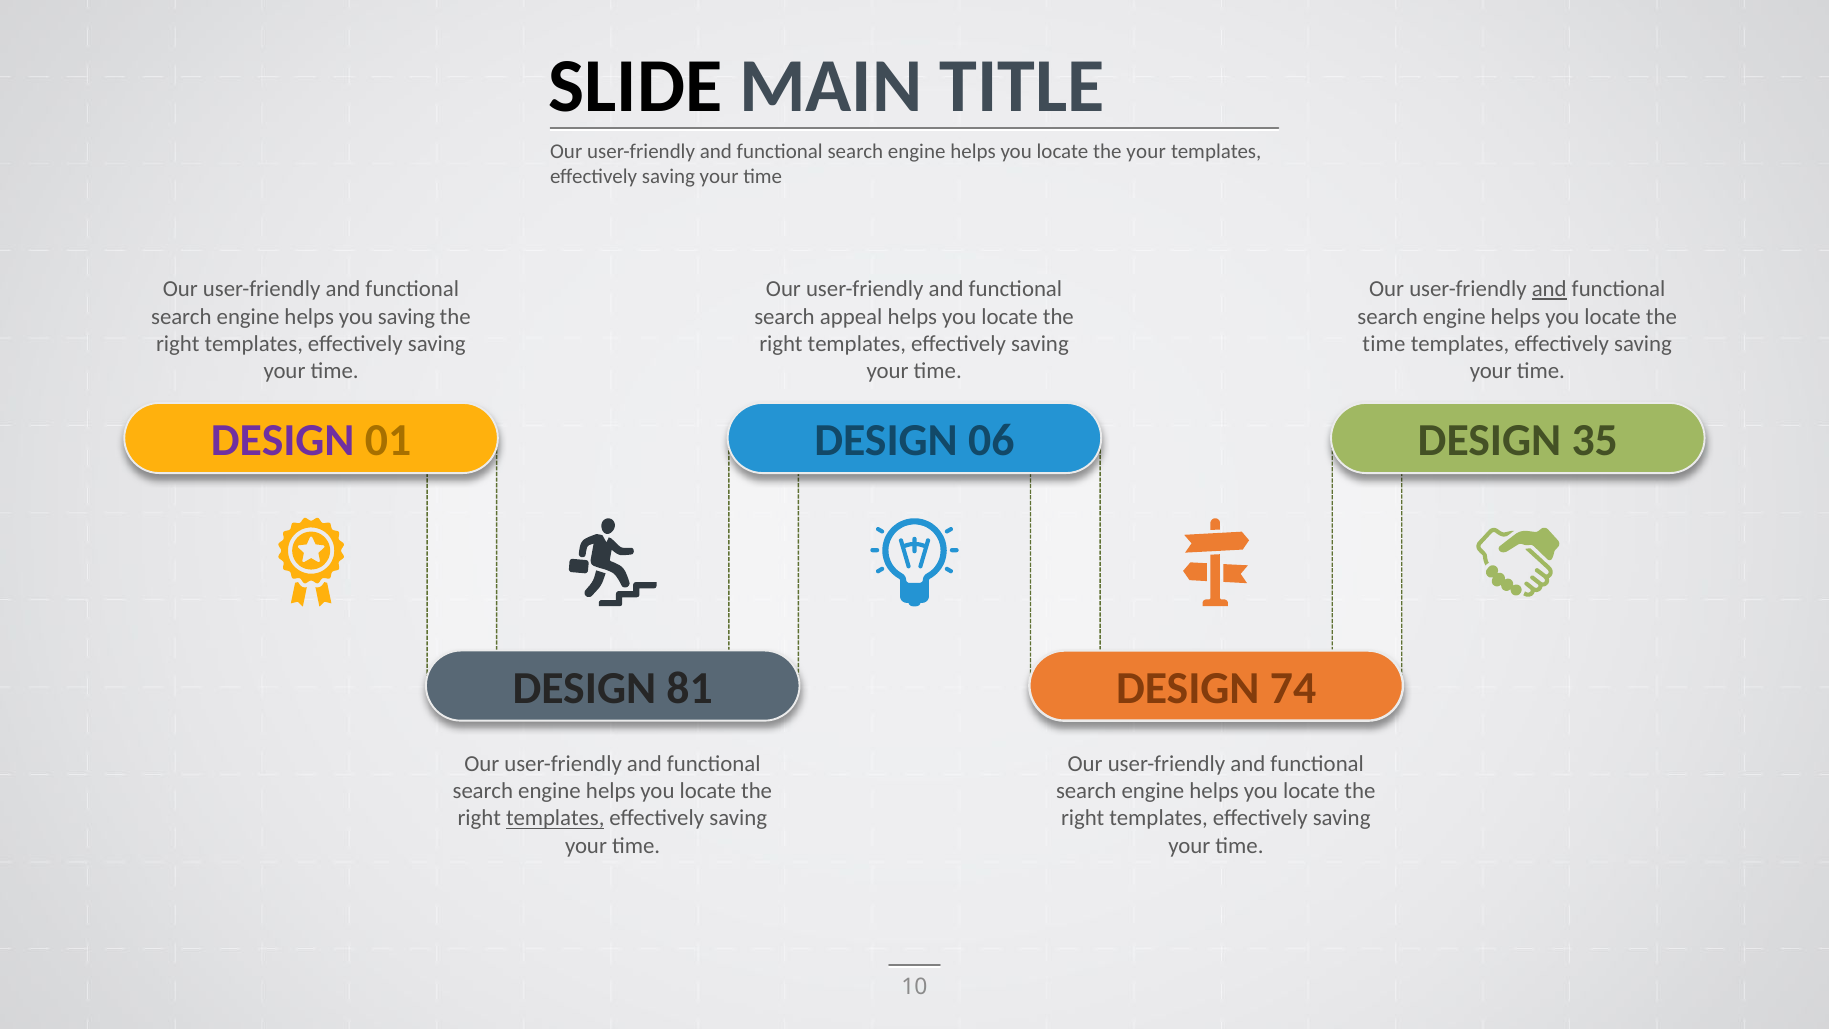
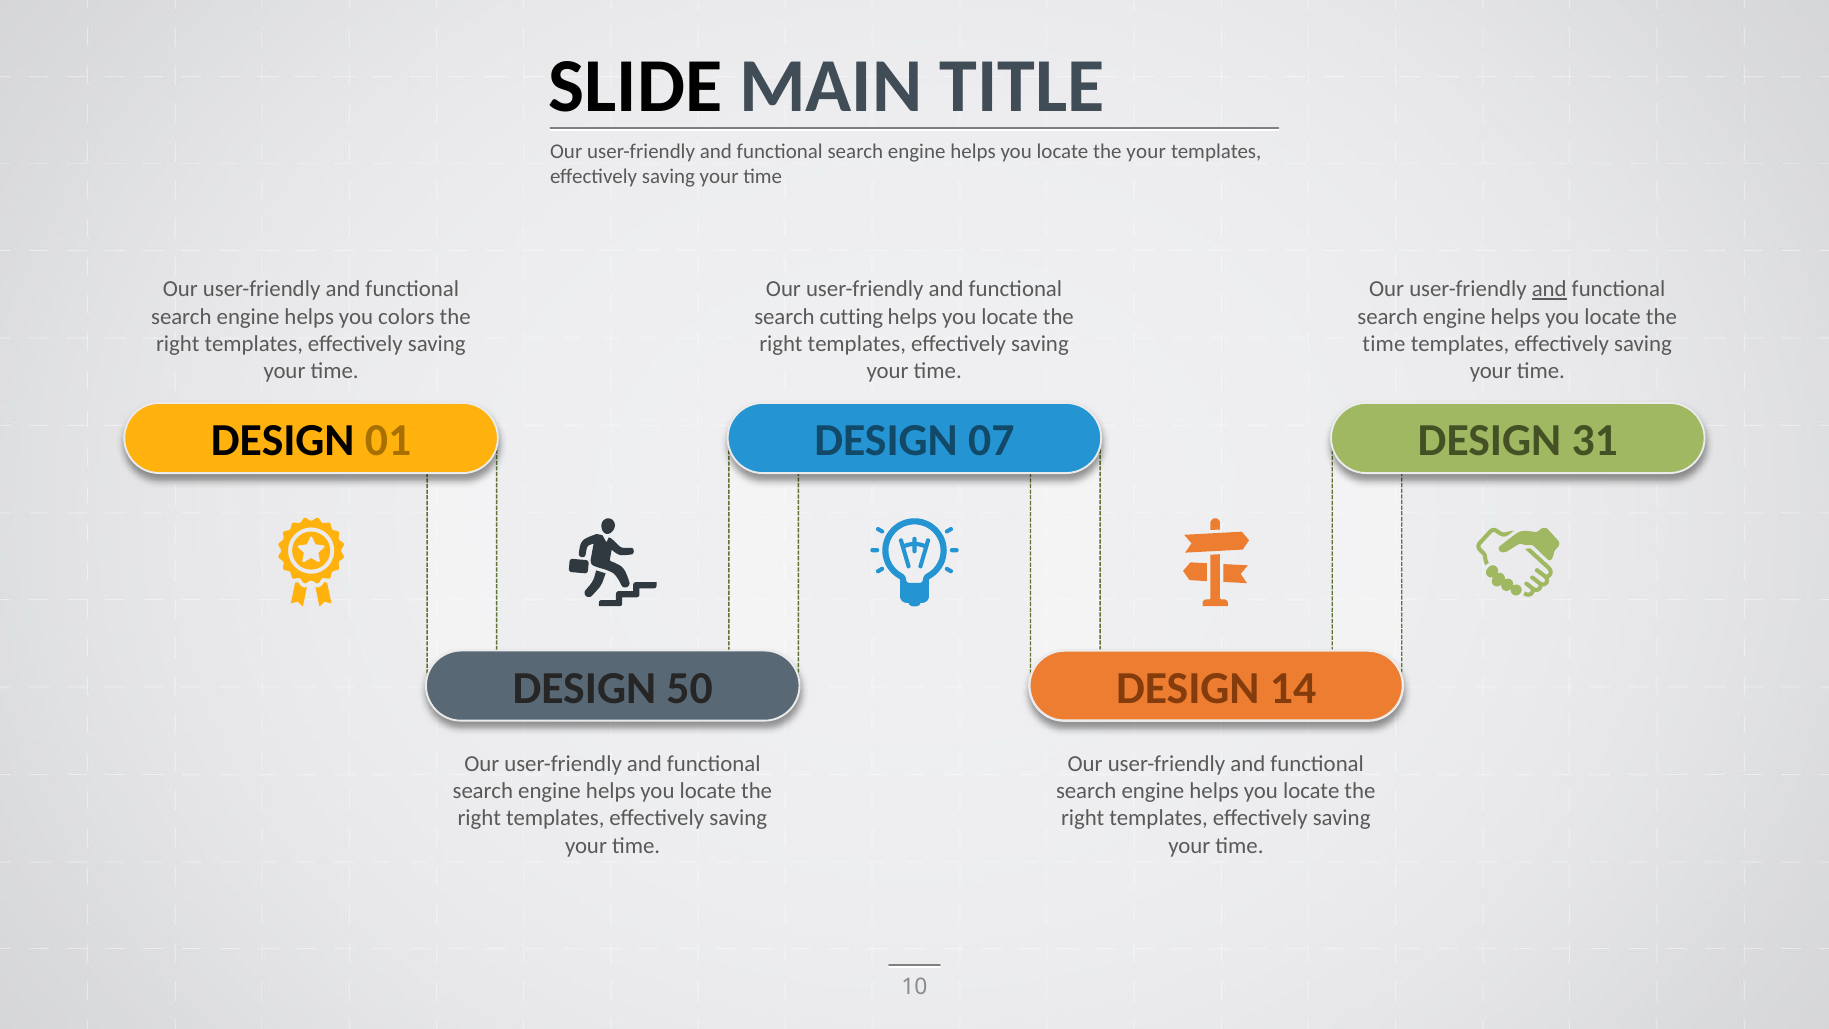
you saving: saving -> colors (406, 316)
appeal: appeal -> cutting (851, 316)
DESIGN colour: purple -> black (283, 441)
06: 06 -> 07 (991, 441)
35: 35 -> 31 (1595, 441)
81: 81 -> 50 (690, 688)
74: 74 -> 14 (1293, 688)
templates underline: present -> none (555, 818)
